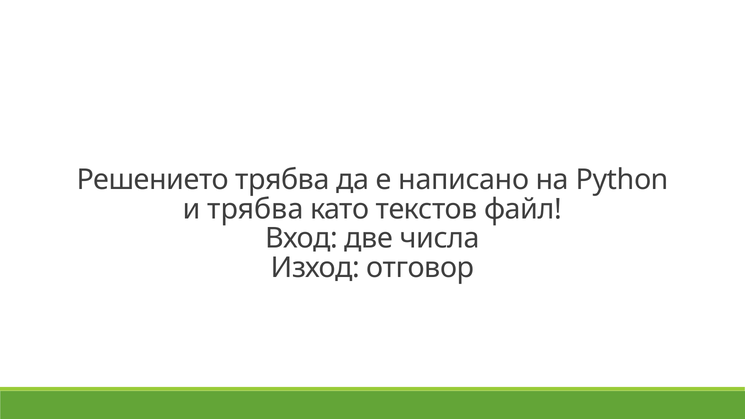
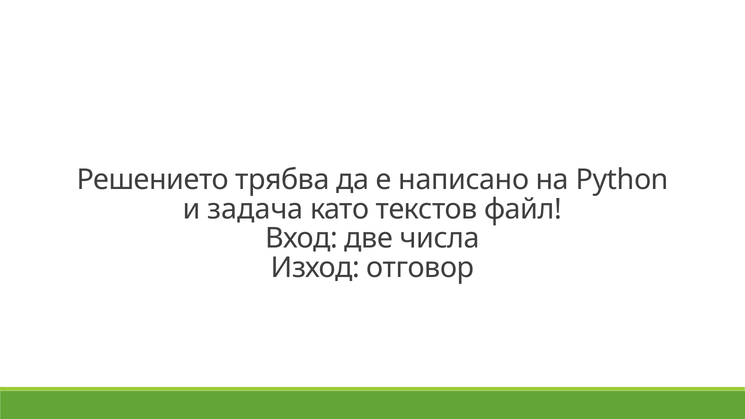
и трябва: трябва -> задача (255, 209)
